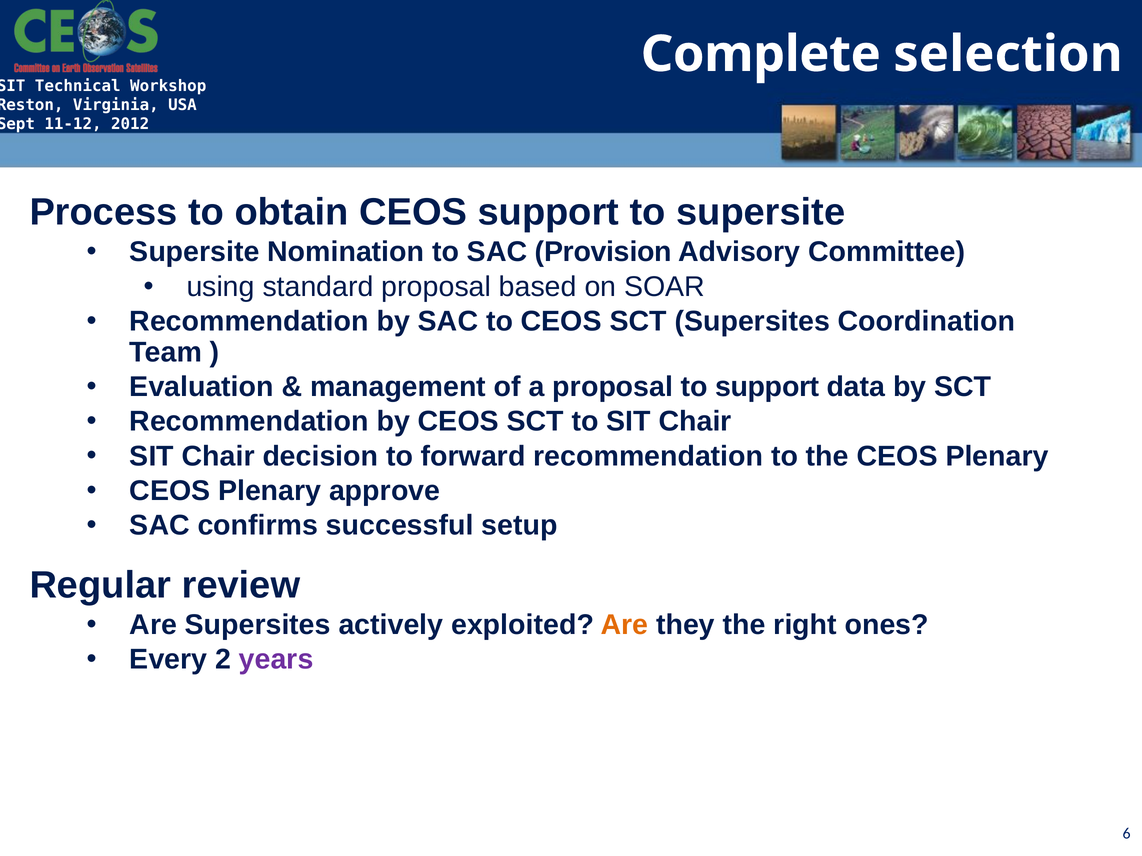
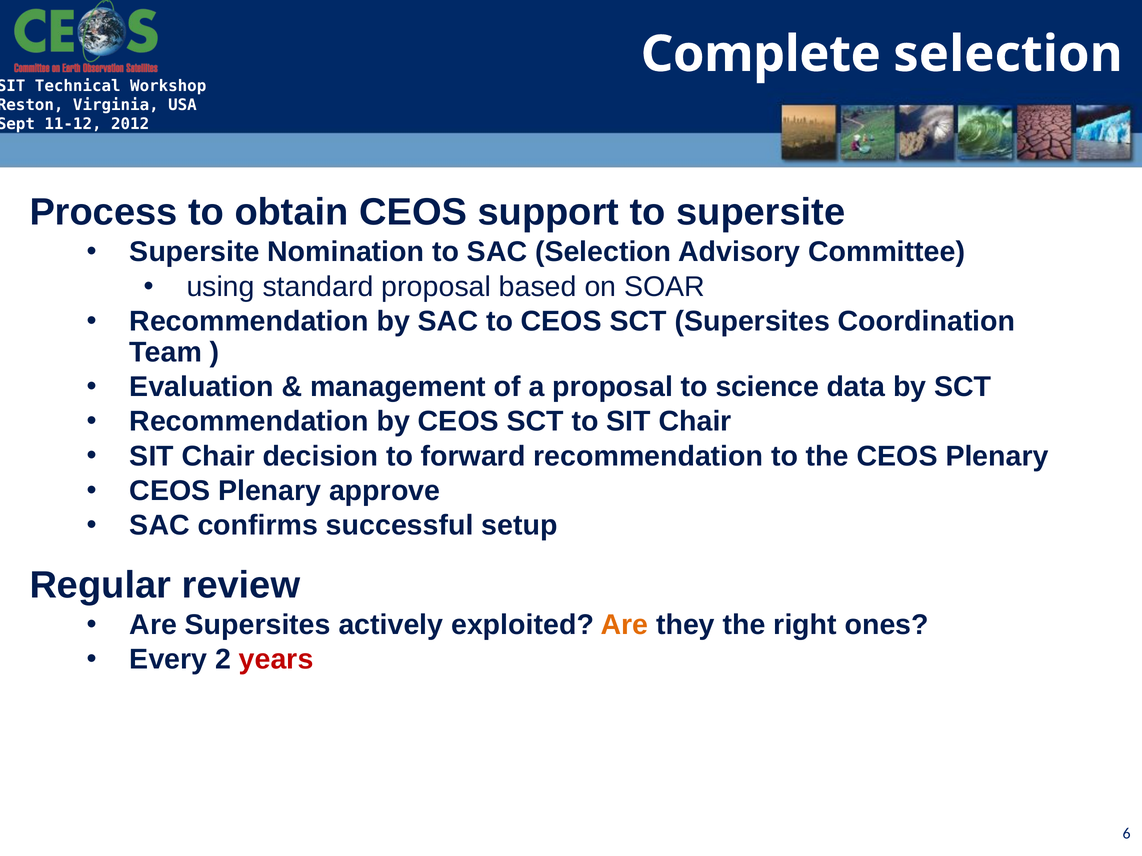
SAC Provision: Provision -> Selection (603, 252)
to support: support -> science (767, 387)
years colour: purple -> red (276, 660)
